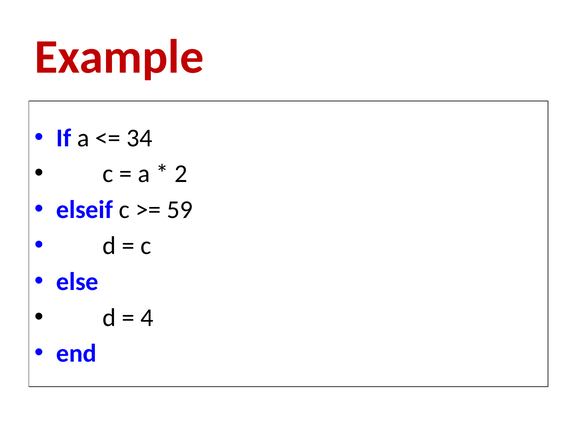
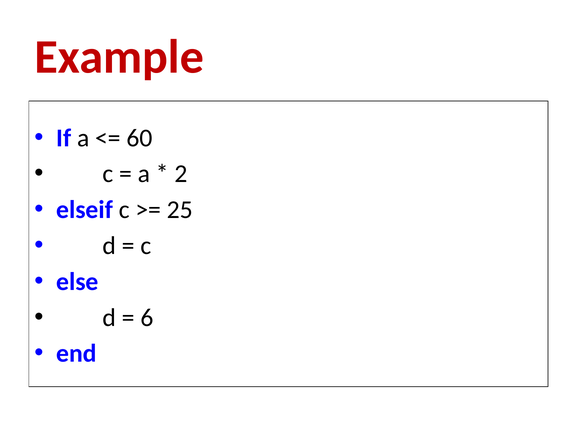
34: 34 -> 60 (139, 138)
59: 59 -> 25 (180, 210)
4: 4 -> 6 (147, 317)
